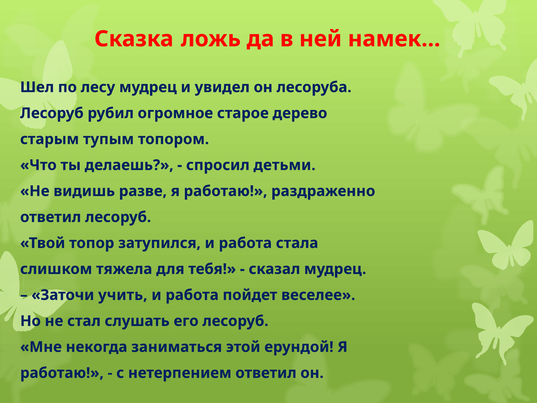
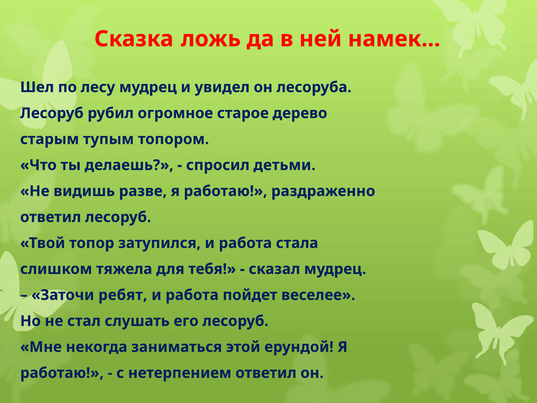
учить: учить -> ребят (123, 295)
